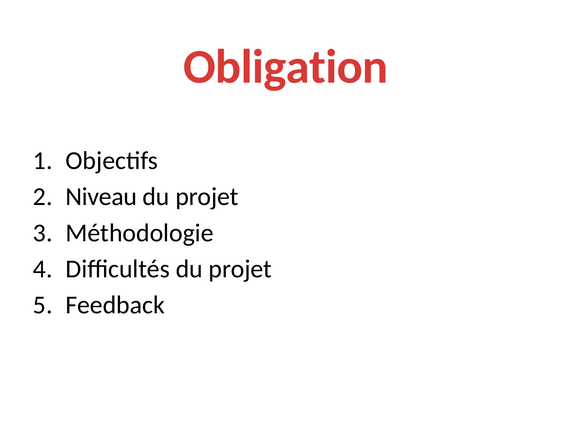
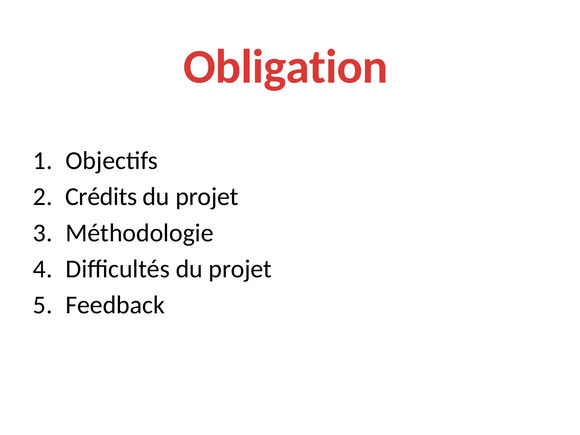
Niveau: Niveau -> Crédits (101, 197)
